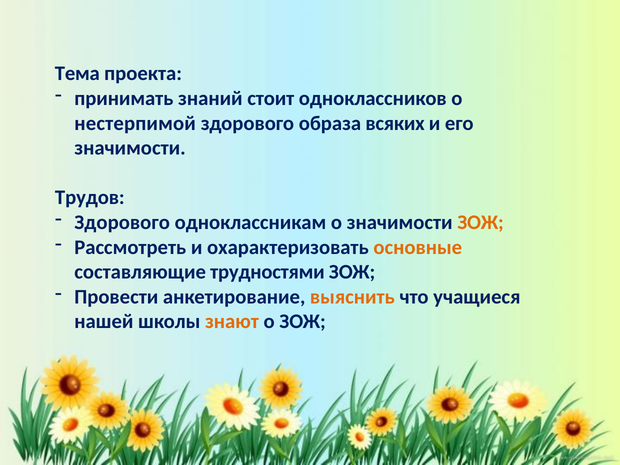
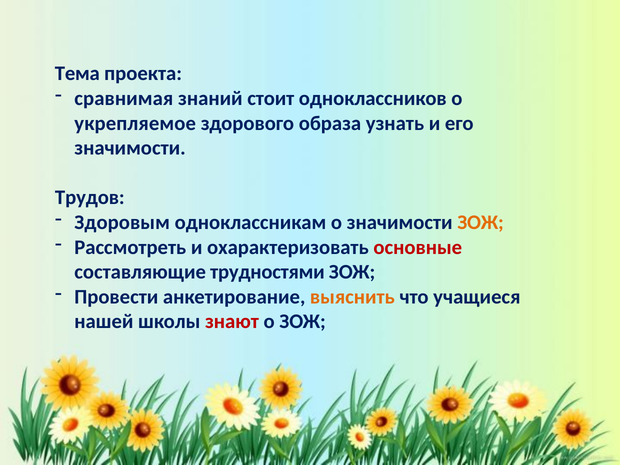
принимать: принимать -> сравнимая (124, 98)
нестерпимой: нестерпимой -> укрепляемое (135, 123)
всяких: всяких -> узнать (395, 123)
Здорового: Здорового -> Здоровым (122, 222)
основные colour: orange -> red (418, 247)
знают colour: orange -> red (232, 322)
